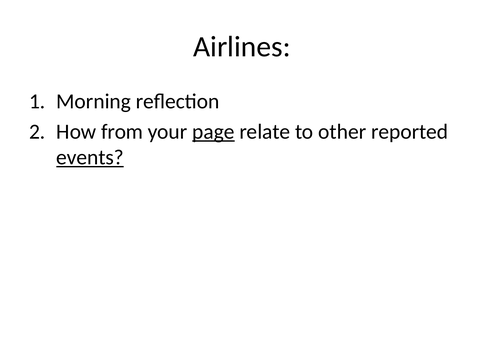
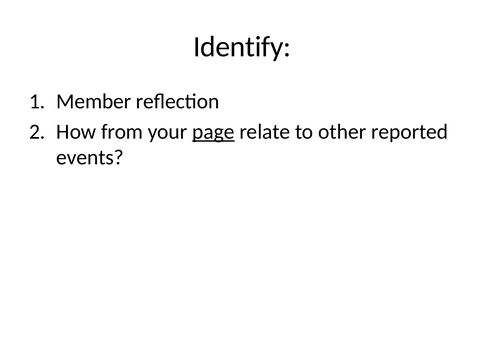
Airlines: Airlines -> Identify (242, 47)
Morning: Morning -> Member (94, 102)
events underline: present -> none (90, 157)
